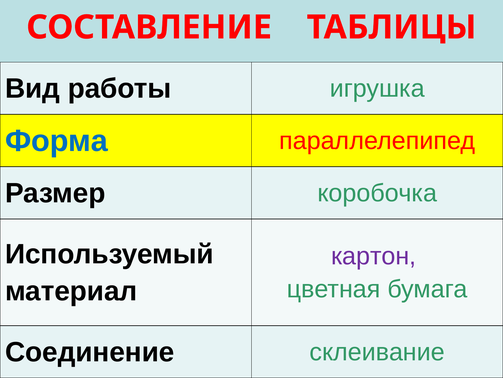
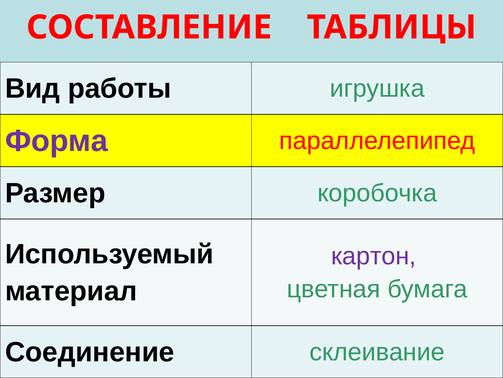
Форма colour: blue -> purple (57, 141)
